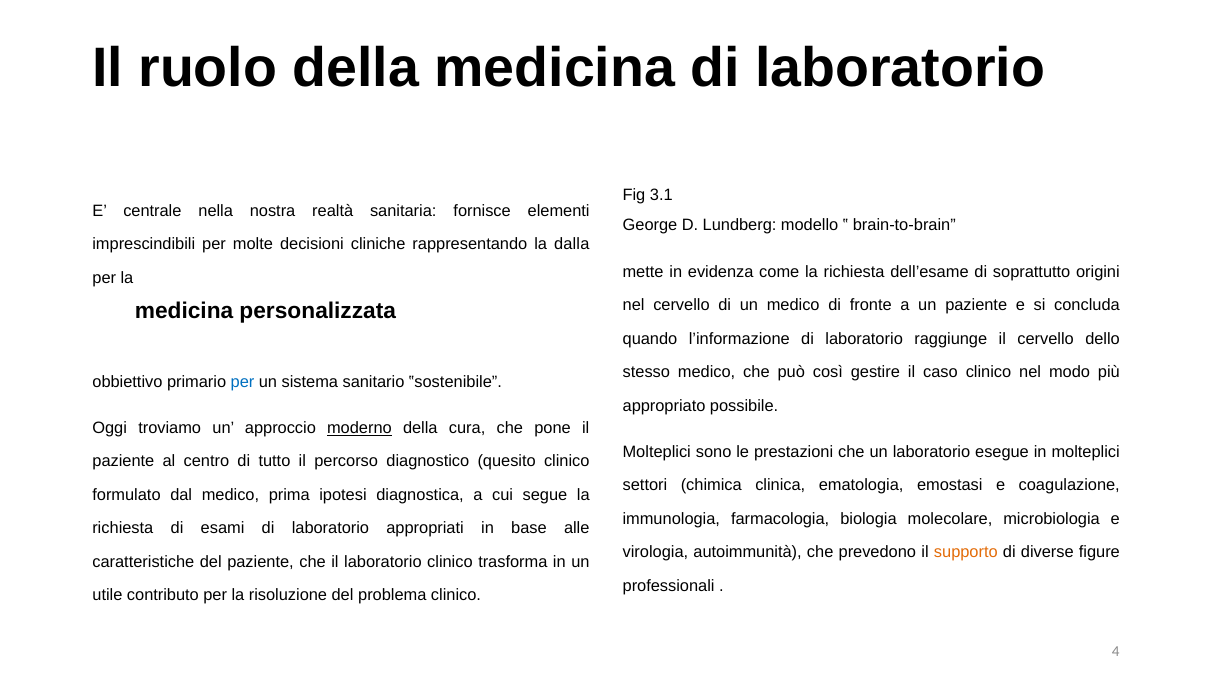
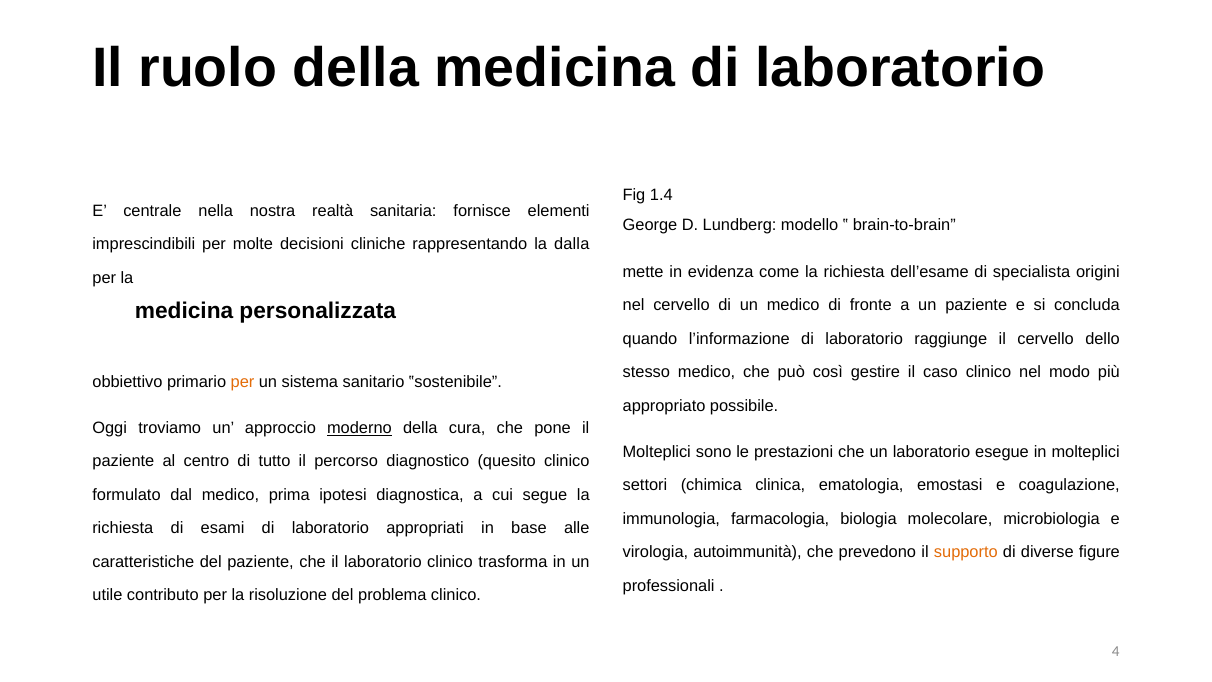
3.1: 3.1 -> 1.4 (661, 195)
soprattutto: soprattutto -> specialista (1032, 272)
per colour: blue -> orange (243, 382)
